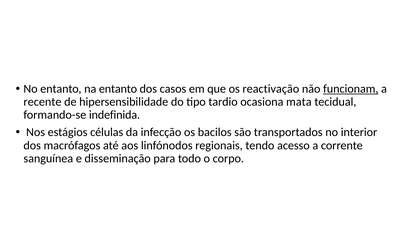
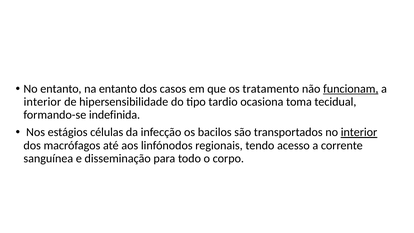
reactivação: reactivação -> tratamento (271, 89)
recente: recente -> interior (42, 102)
mata: mata -> toma (299, 102)
interior underline: none -> present (359, 132)
